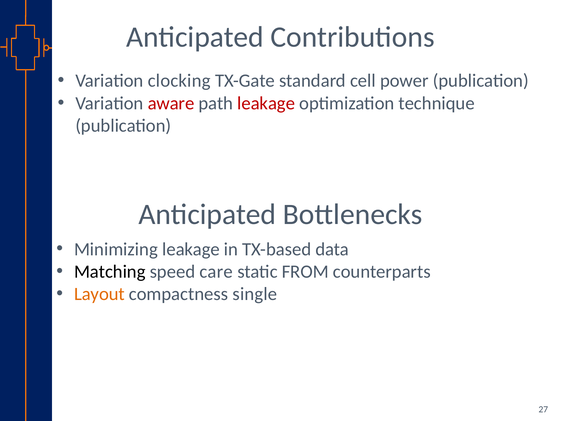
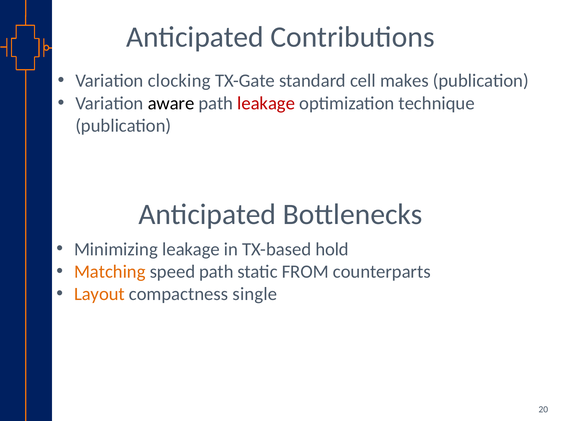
power: power -> makes (404, 81)
aware colour: red -> black (171, 103)
data: data -> hold (332, 249)
Matching colour: black -> orange (110, 271)
speed care: care -> path (216, 271)
27: 27 -> 20 (543, 409)
